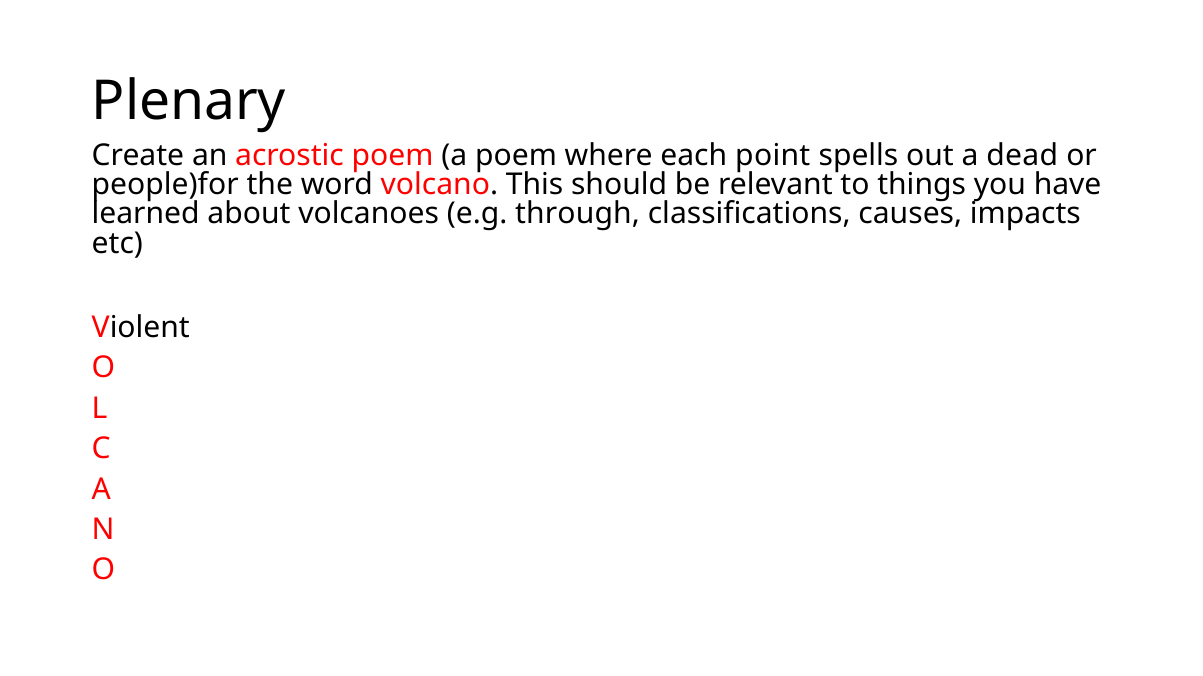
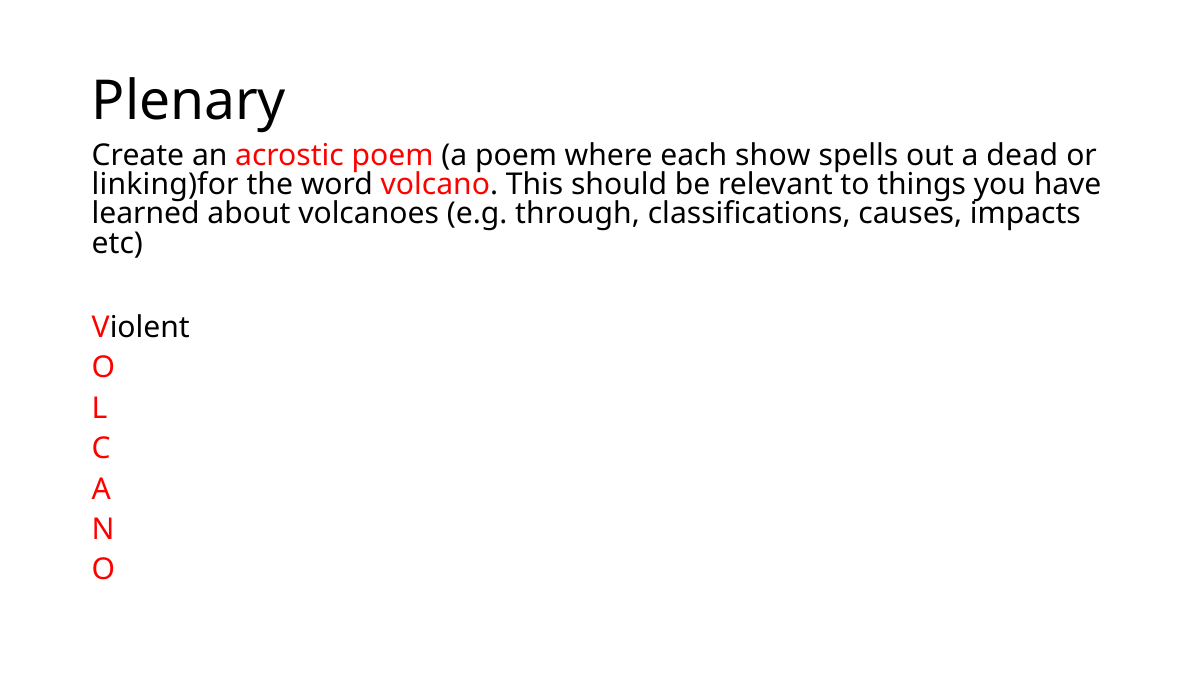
point: point -> show (773, 156)
people)for: people)for -> linking)for (165, 185)
